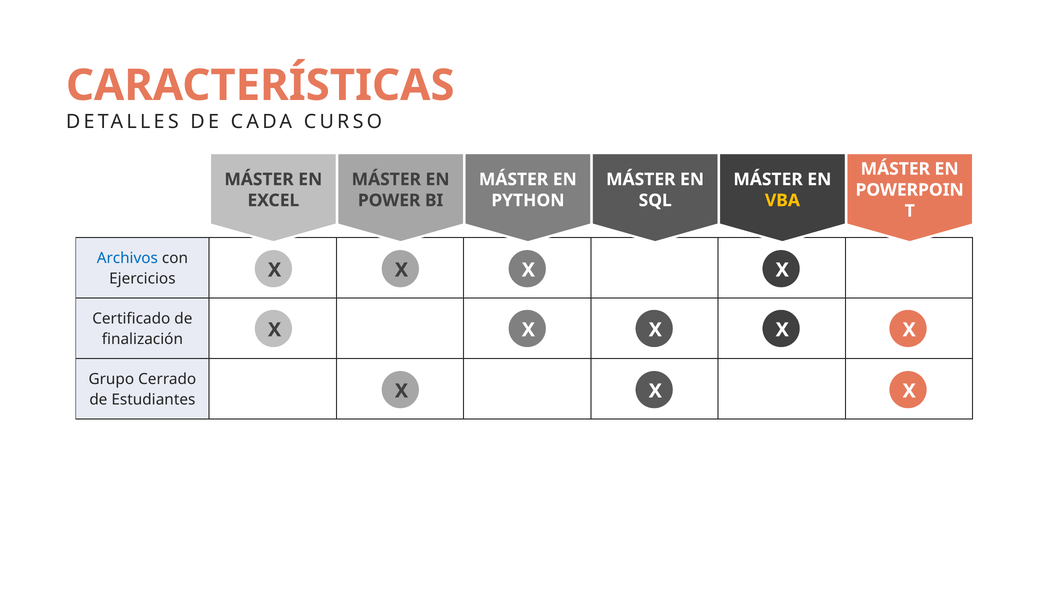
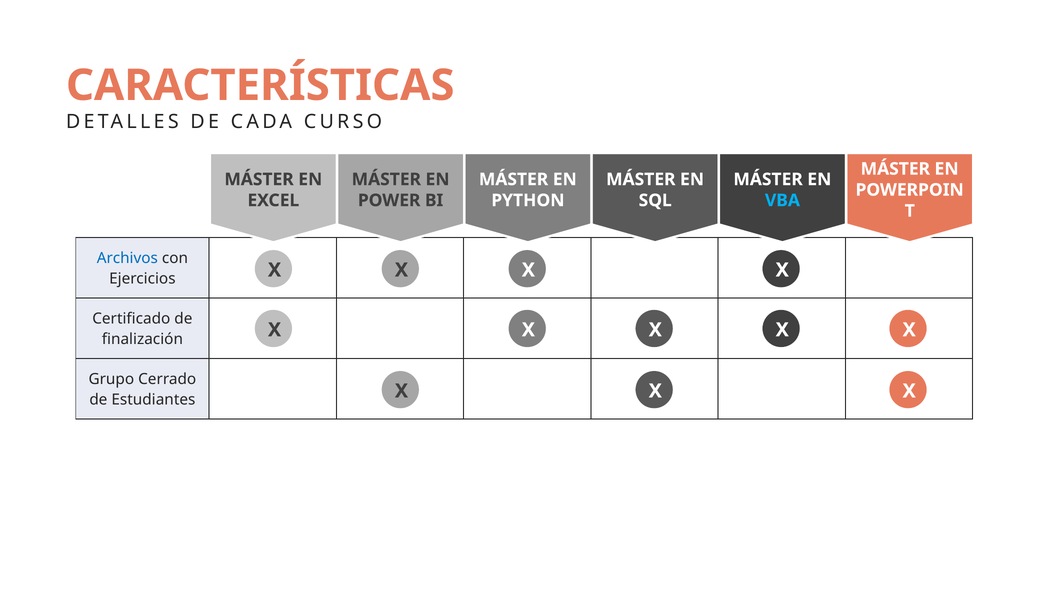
VBA colour: yellow -> light blue (782, 200)
